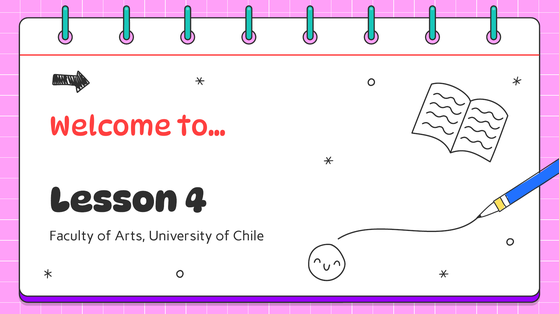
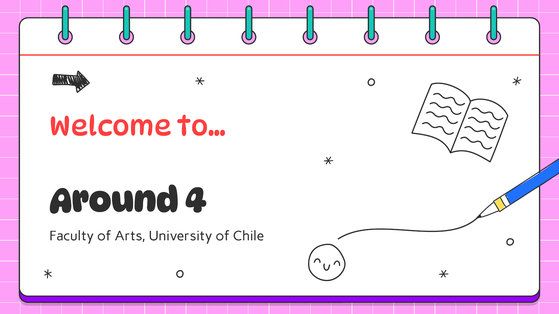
Lesson: Lesson -> Around (114, 201)
